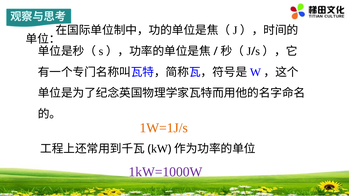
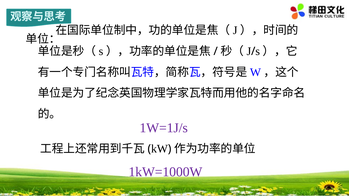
1W=1J/s colour: orange -> purple (164, 128)
